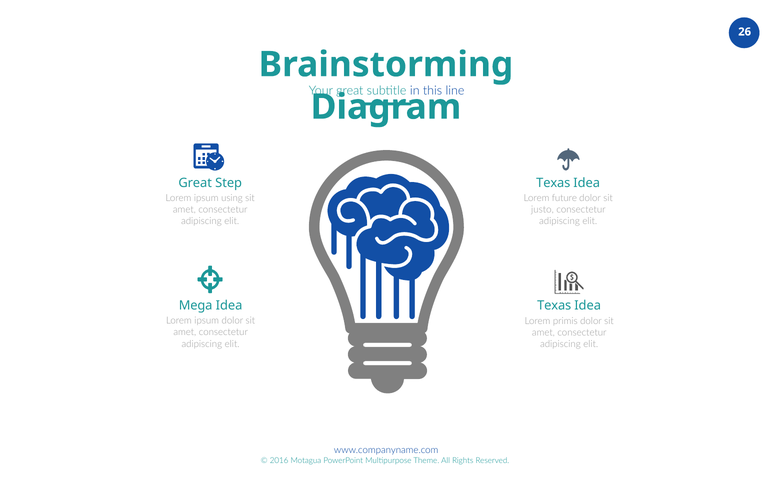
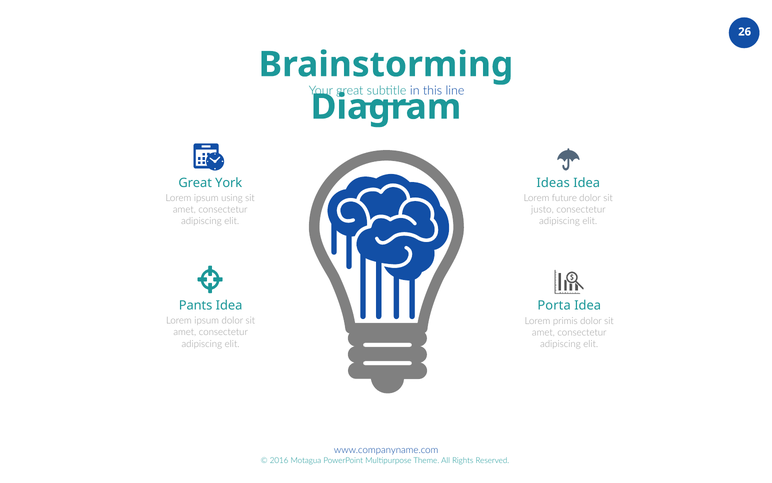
Step: Step -> York (229, 183)
Texas: Texas -> Ideas (553, 183)
Mega: Mega -> Pants (196, 305)
Texas: Texas -> Porta (554, 305)
